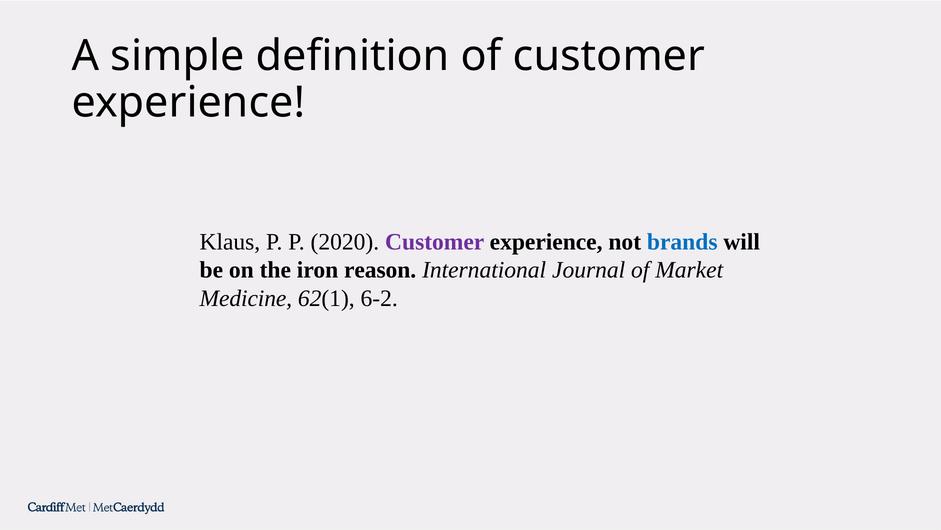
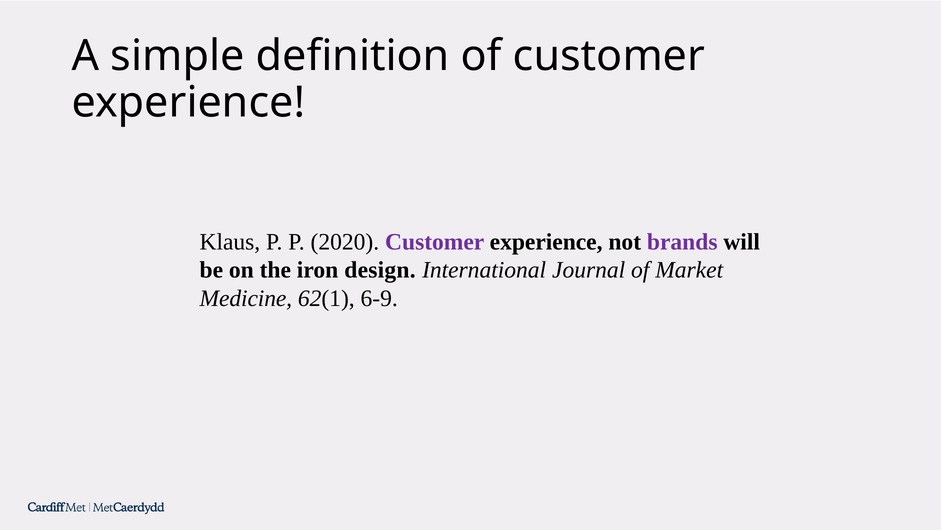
brands colour: blue -> purple (682, 241)
reason: reason -> design (380, 270)
6-2: 6-2 -> 6-9 (379, 298)
